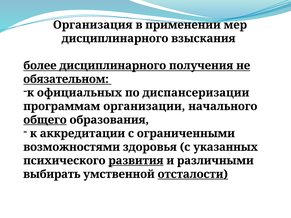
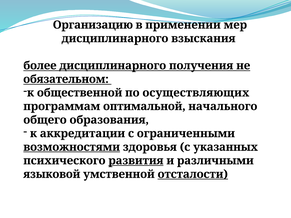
Организация: Организация -> Организацию (93, 25)
официальных: официальных -> общественной (80, 93)
диспансеризации: диспансеризации -> осуществляющих (196, 93)
организации: организации -> оптимальной (144, 106)
общего underline: present -> none (45, 120)
возможностями underline: none -> present (72, 147)
выбирать: выбирать -> языковой (52, 174)
